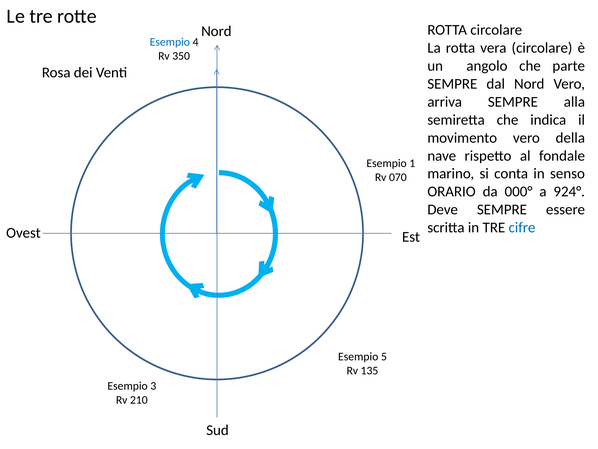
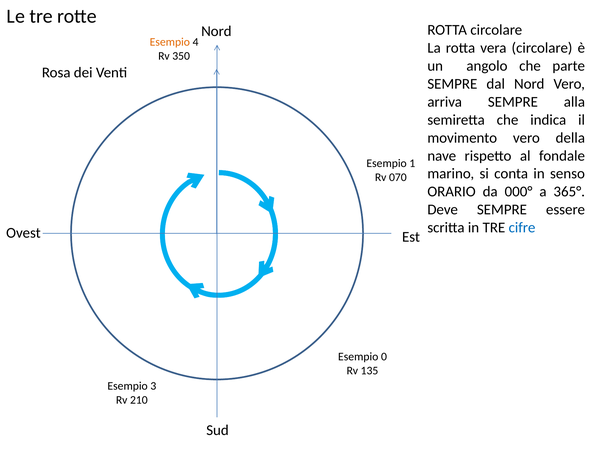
Esempio colour: blue -> orange (170, 42)
924°: 924° -> 365° (569, 191)
5: 5 -> 0 (384, 356)
